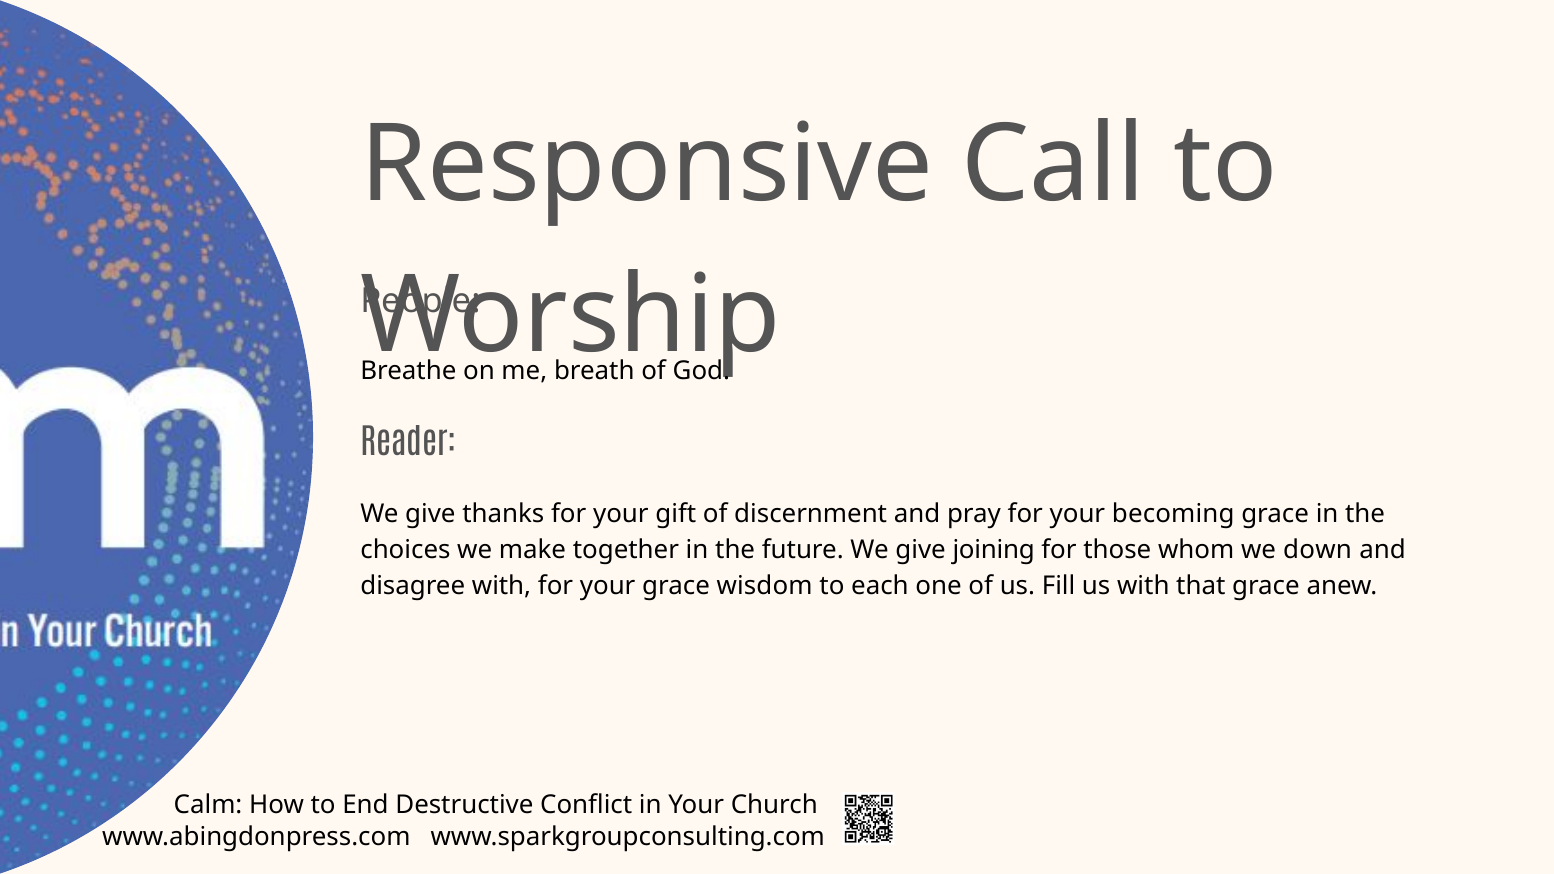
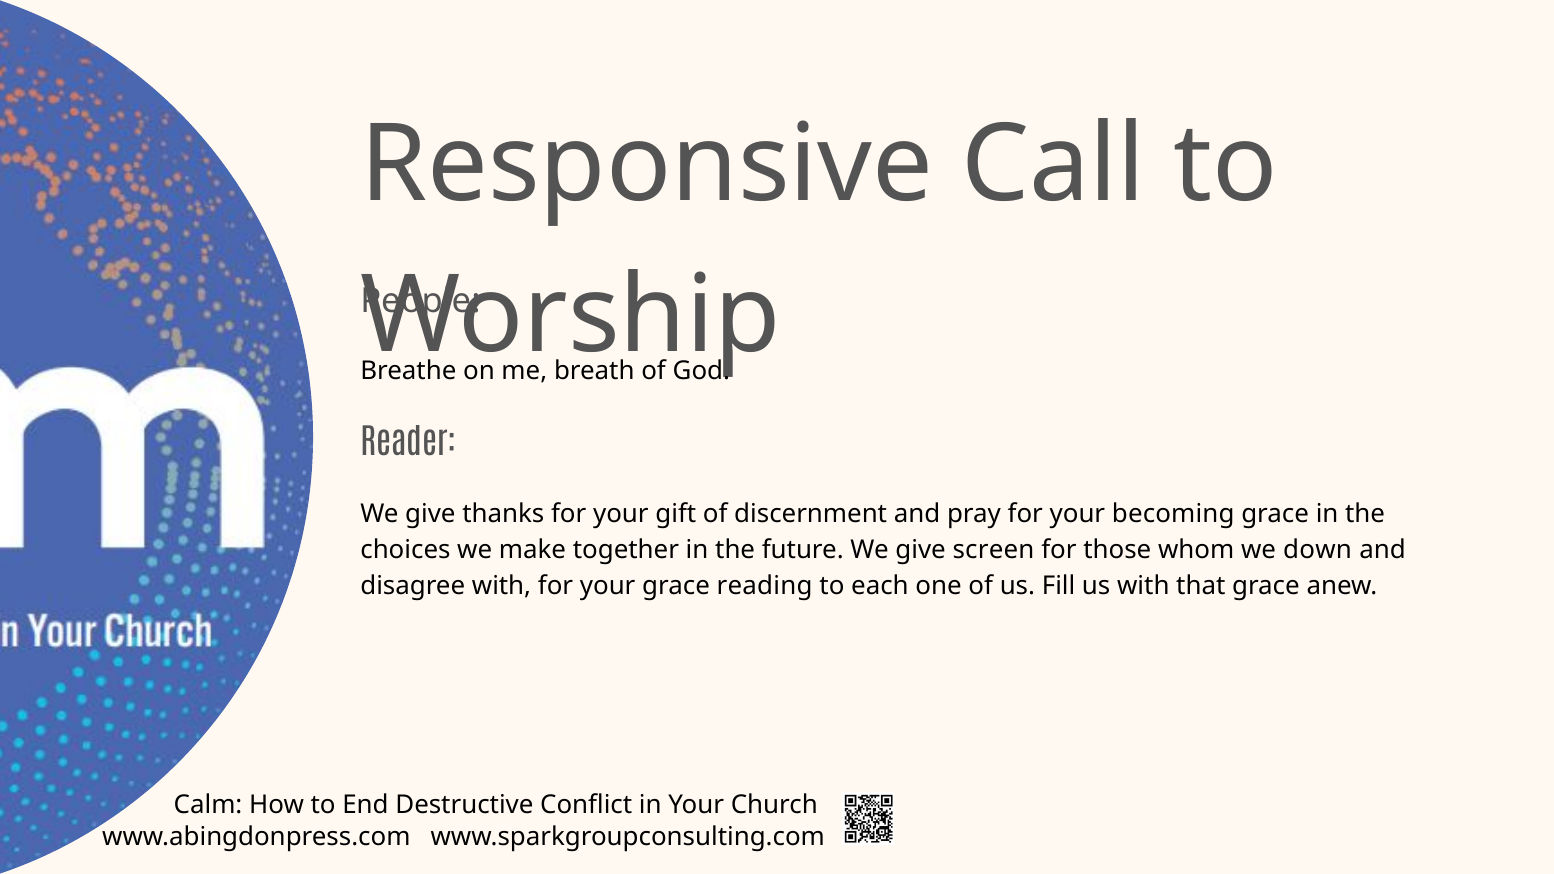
joining: joining -> screen (993, 550)
wisdom: wisdom -> reading (765, 586)
